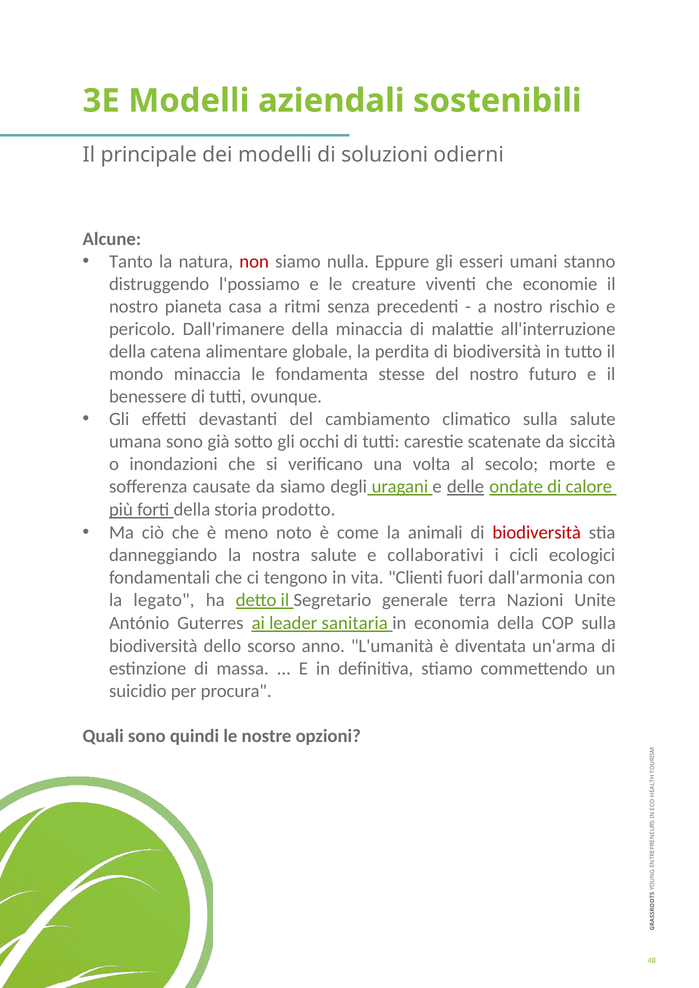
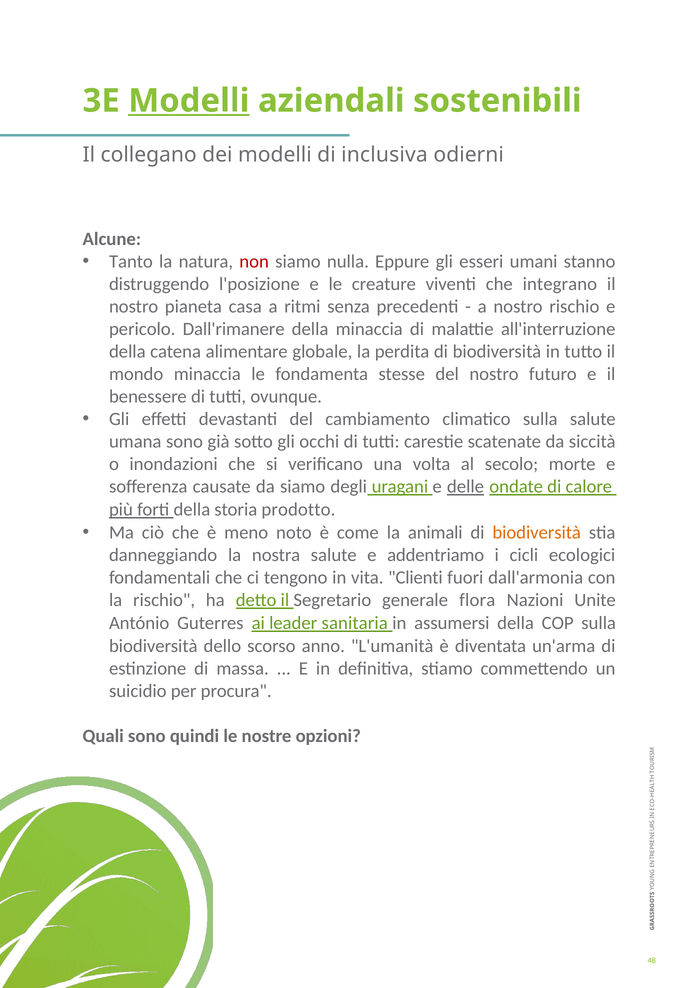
Modelli underline: none -> present (189, 101)
principale: principale -> collegano (149, 155)
soluzioni: soluzioni -> inclusiva (384, 155)
l'possiamo: l'possiamo -> l'posizione (259, 284)
economie: economie -> integrano (560, 284)
biodiversità colour: red -> orange (537, 533)
collaborativi: collaborativi -> addentriamo (436, 555)
la legato: legato -> rischio (164, 600)
terra: terra -> flora (477, 600)
economia: economia -> assumersi (452, 623)
